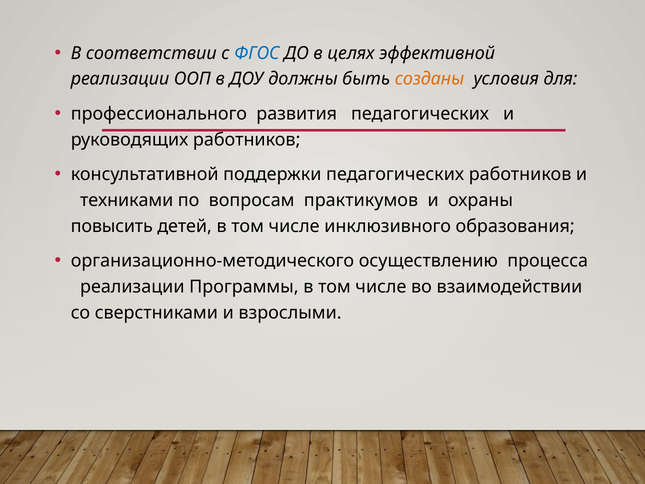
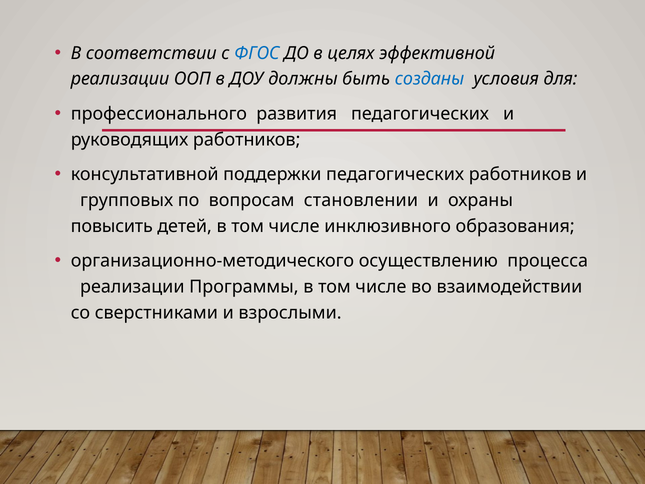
созданы colour: orange -> blue (429, 79)
техниками: техниками -> групповых (127, 200)
практикумов: практикумов -> становлении (361, 200)
